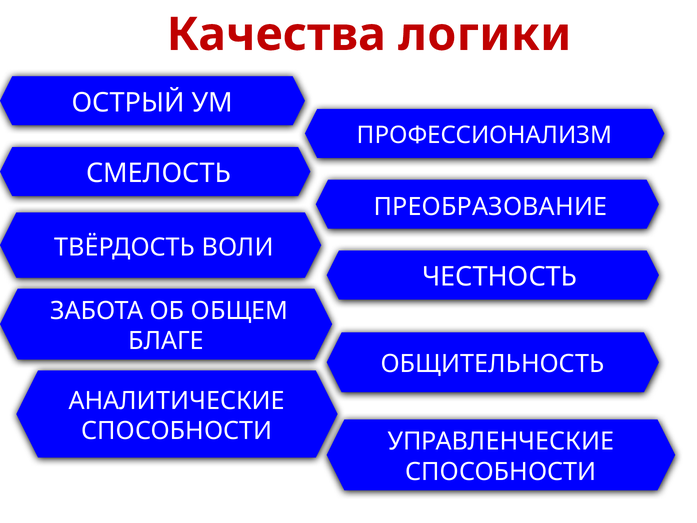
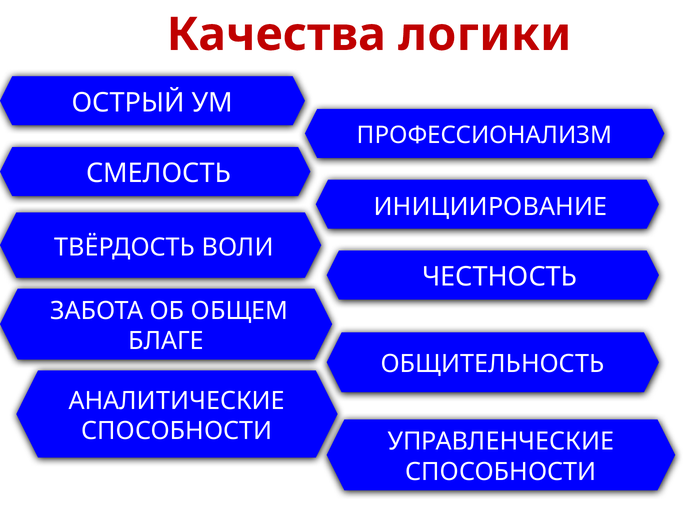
ПРЕОБРАЗОВАНИЕ: ПРЕОБРАЗОВАНИЕ -> ИНИЦИИРОВАНИЕ (491, 207)
